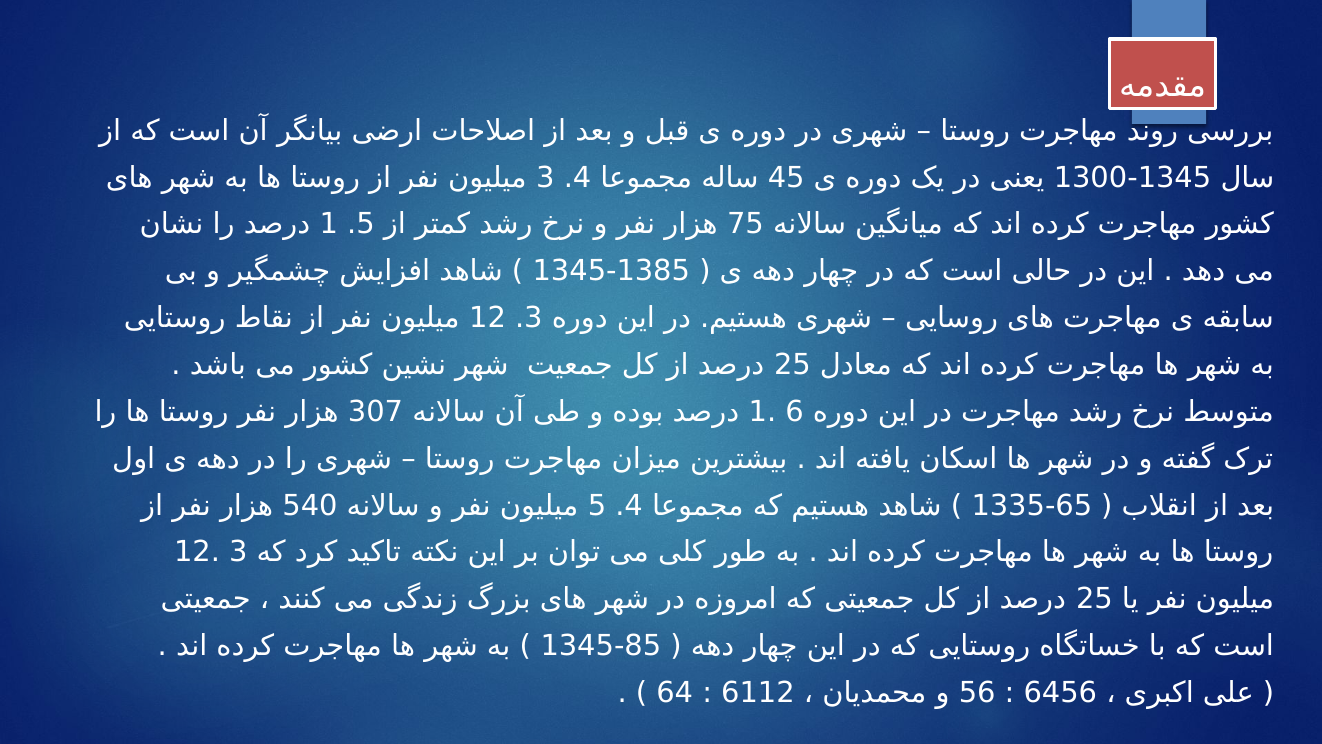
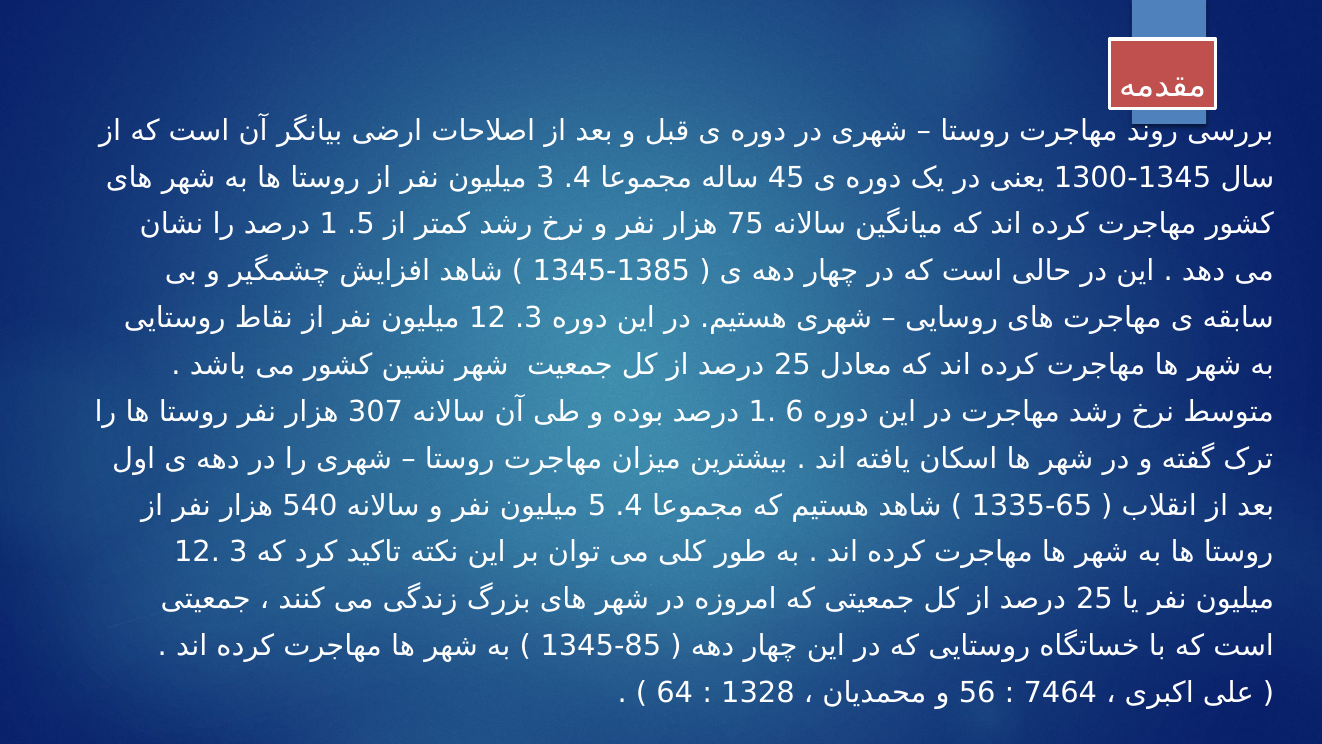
6112: 6112 -> 1328 (758, 693)
6456: 6456 -> 7464 (1060, 693)
